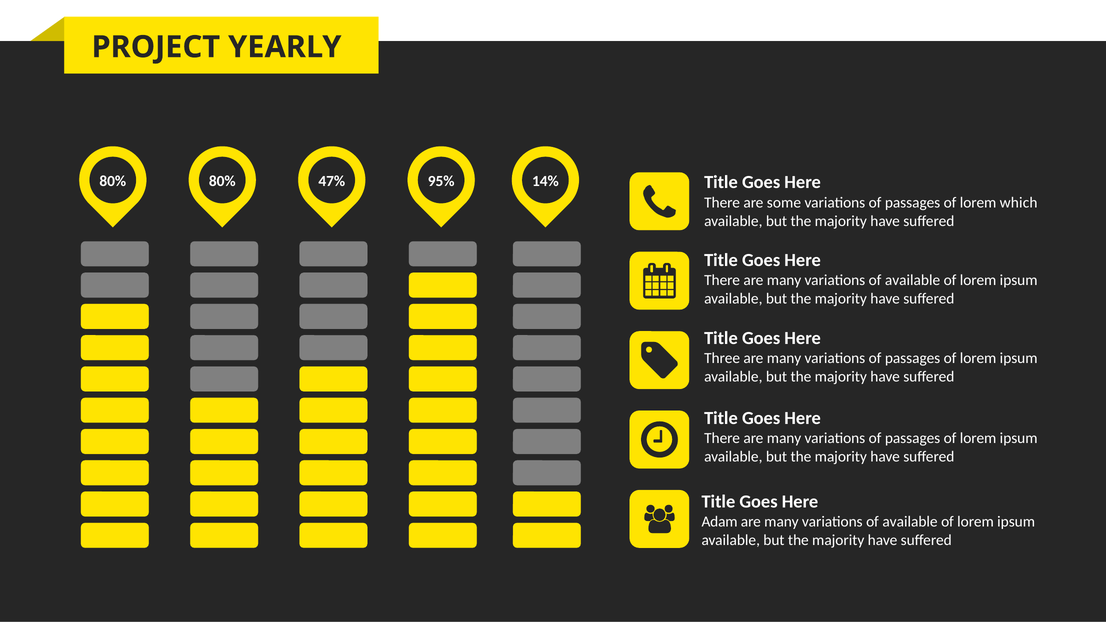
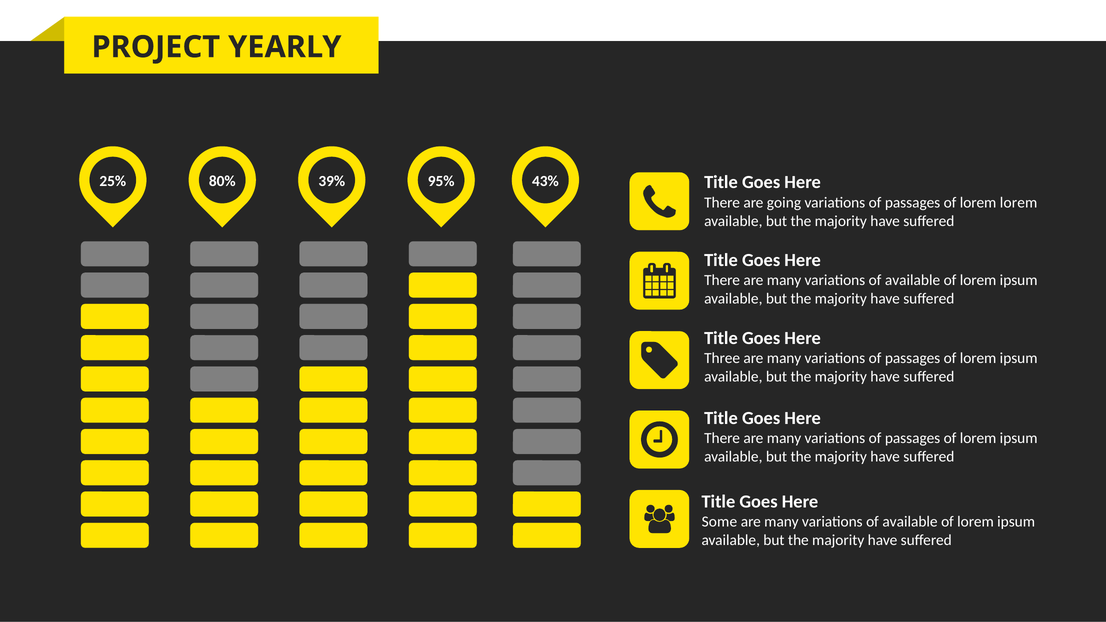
80%: 80% -> 25% (113, 181)
47%: 47% -> 39% (332, 181)
14%: 14% -> 43% (545, 181)
some: some -> going (784, 203)
lorem which: which -> lorem (1019, 203)
Adam: Adam -> Some (719, 522)
